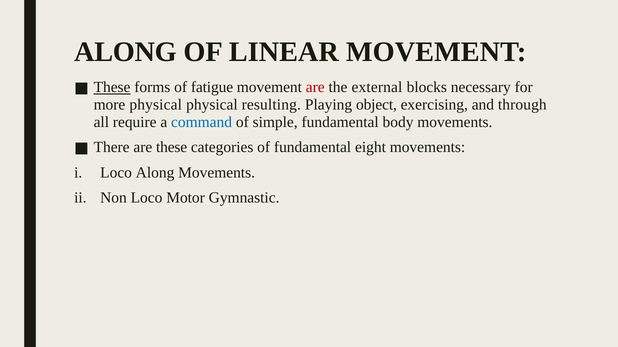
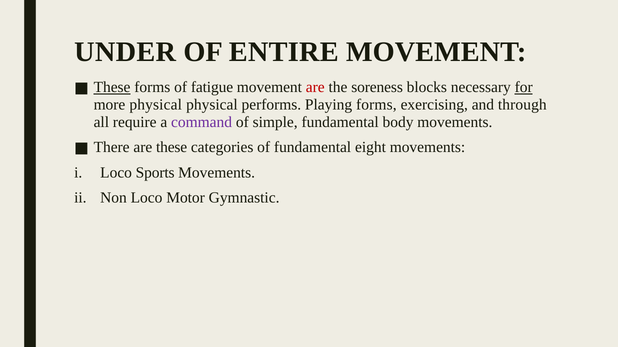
ALONG: ALONG -> UNDER (125, 52)
LINEAR: LINEAR -> ENTIRE (284, 52)
external: external -> soreness (377, 88)
for underline: none -> present (524, 88)
resulting: resulting -> performs (271, 105)
Playing object: object -> forms (376, 105)
command colour: blue -> purple (202, 122)
Loco Along: Along -> Sports (155, 173)
